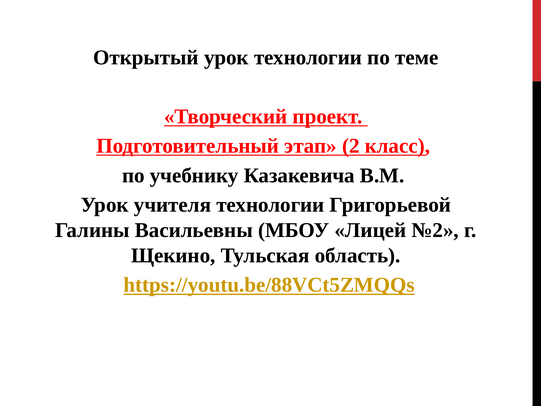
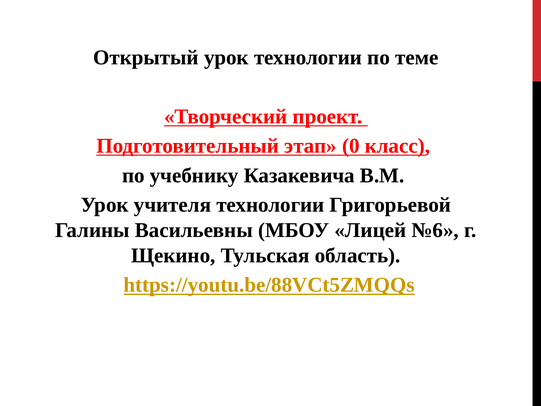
2: 2 -> 0 (351, 146)
№2: №2 -> №6 (435, 230)
